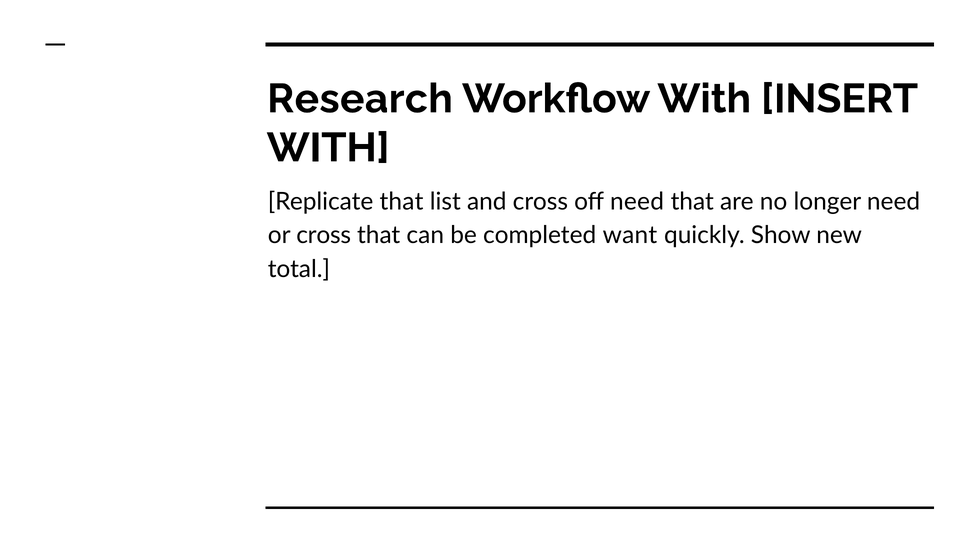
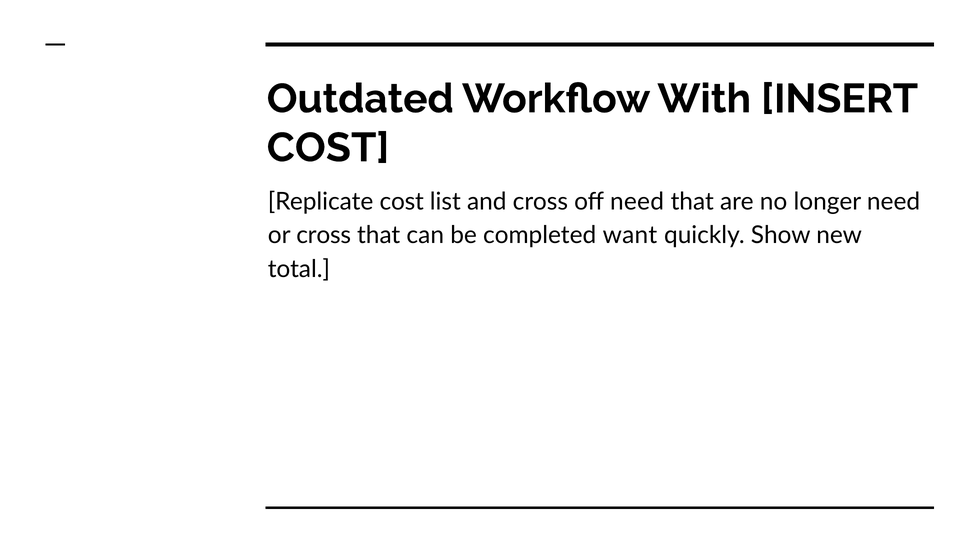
Research: Research -> Outdated (360, 99)
WITH: WITH -> COST (328, 148)
Replicate that: that -> cost (402, 201)
